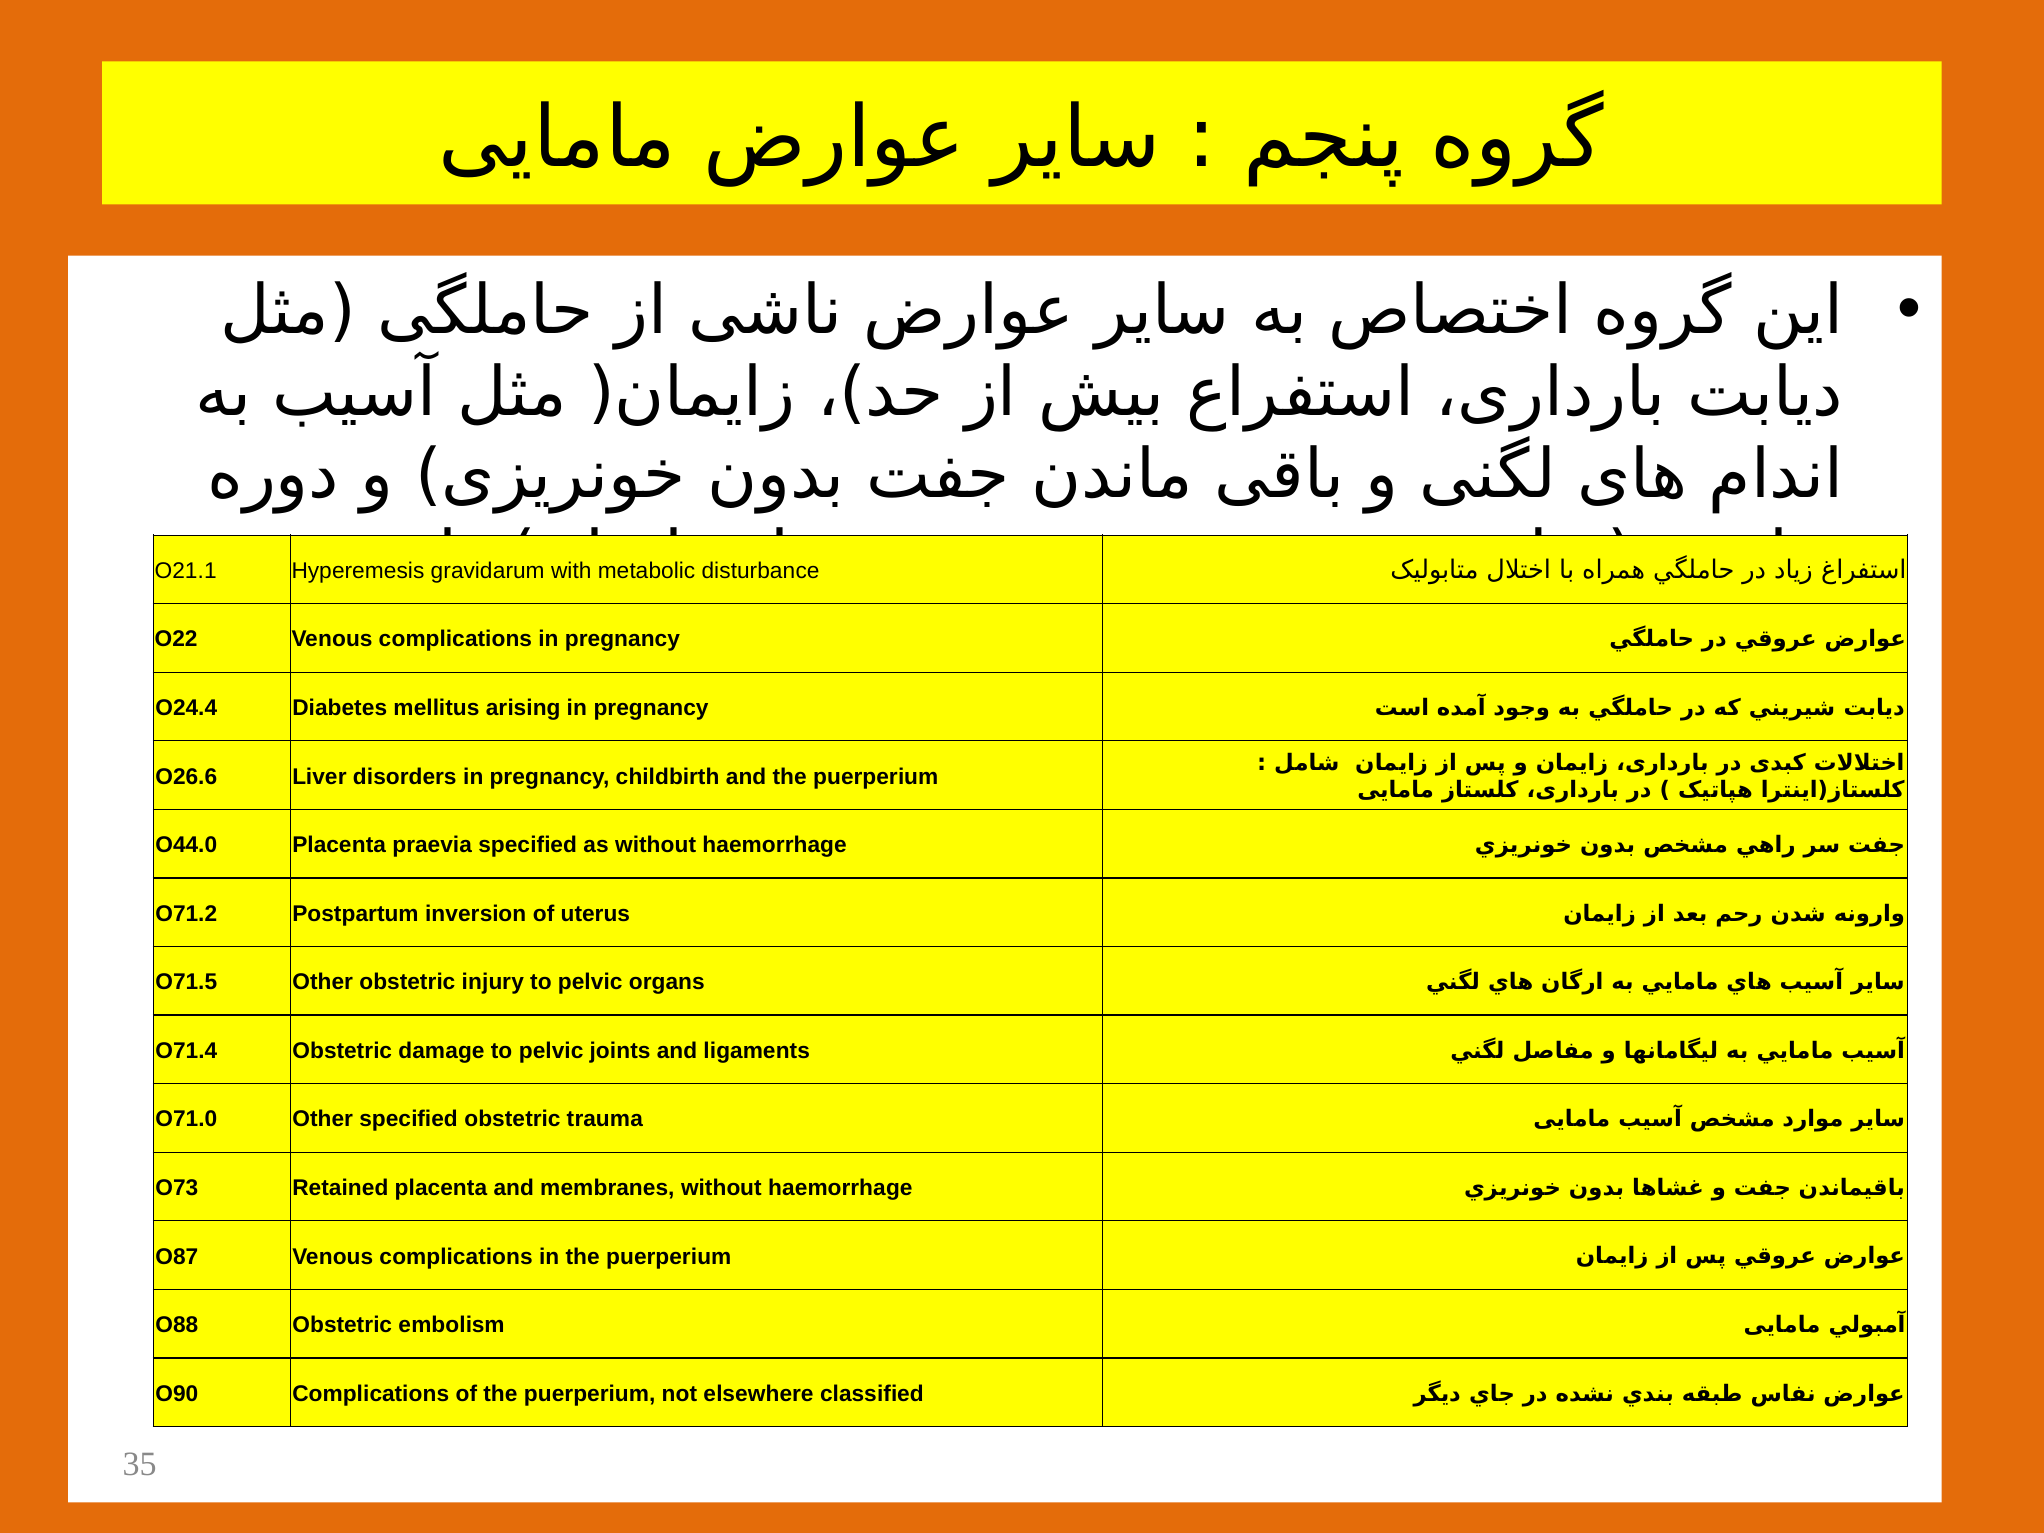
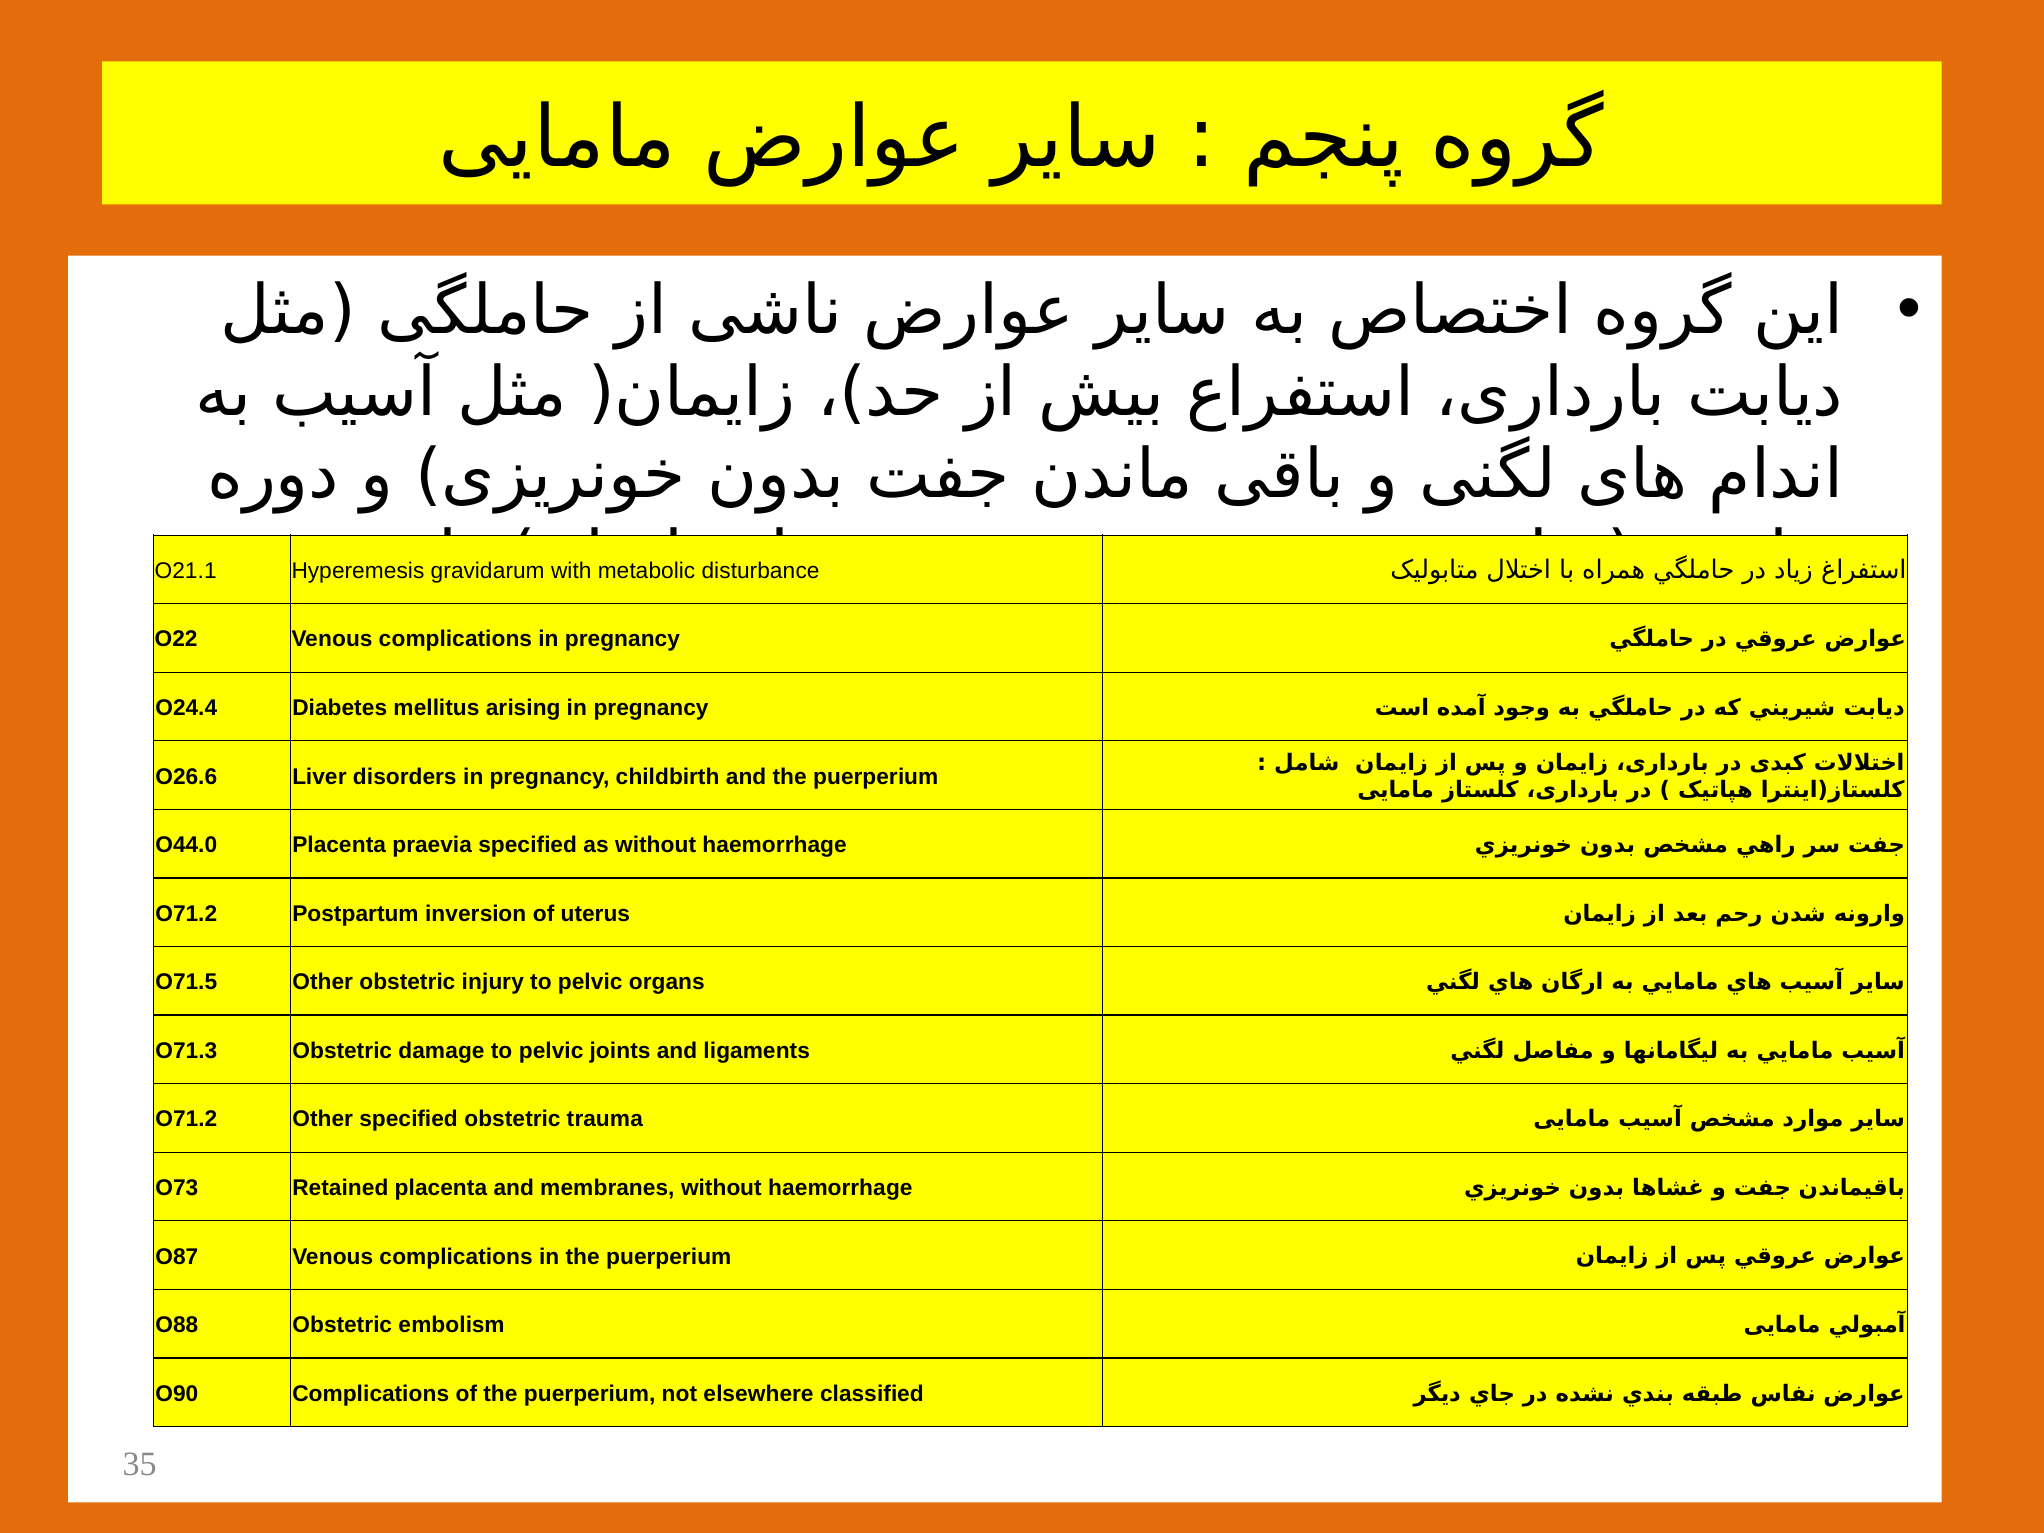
O71.4: O71.4 -> O71.3 (186, 1051)
O71.0: O71.0 -> O71.2 (186, 1119)
